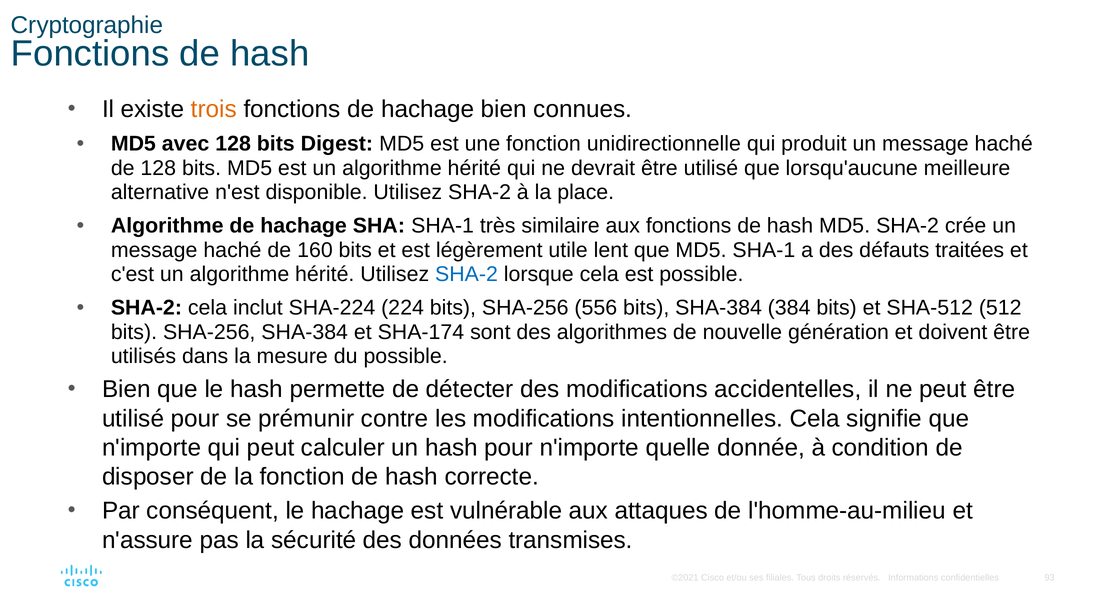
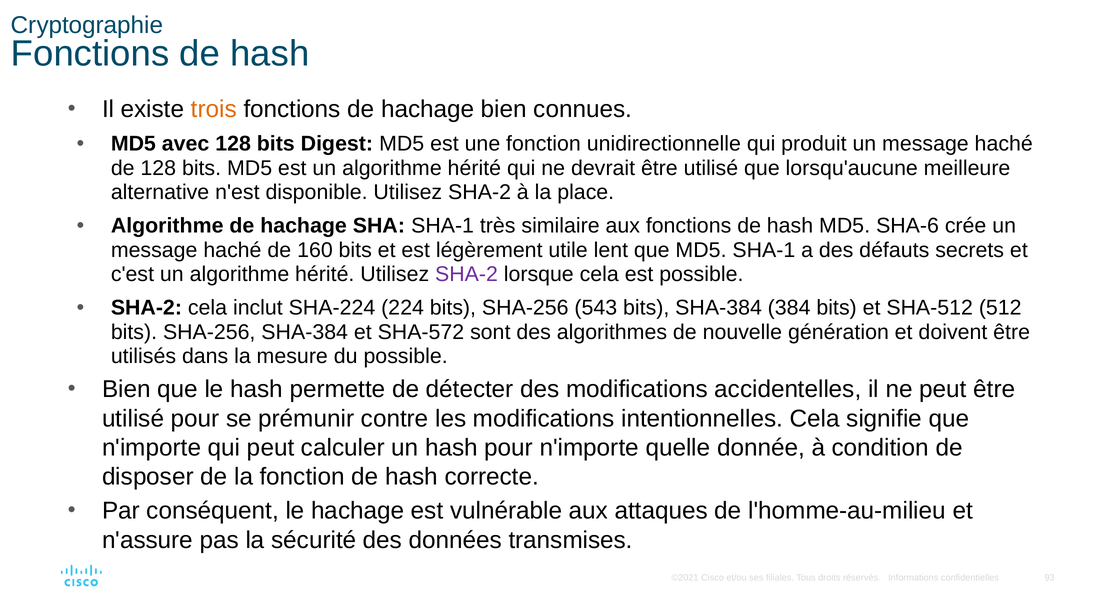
MD5 SHA-2: SHA-2 -> SHA-6 (908, 226)
traitées: traitées -> secrets (970, 250)
SHA-2 colour: blue -> purple (466, 275)
556: 556 -> 543 (596, 308)
SHA-174: SHA-174 -> SHA-572 (421, 332)
